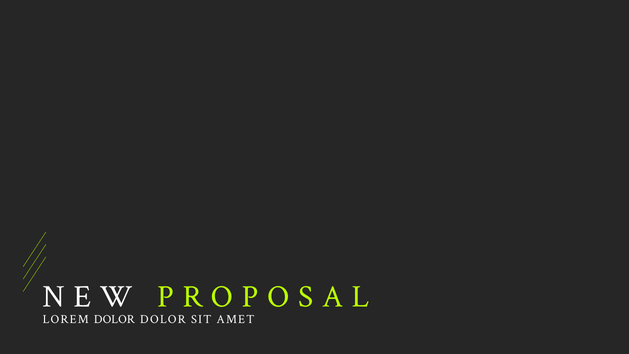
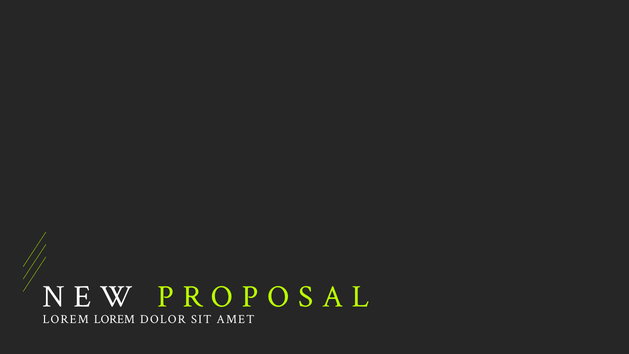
LOREM DOLOR: DOLOR -> LOREM (114, 319)
